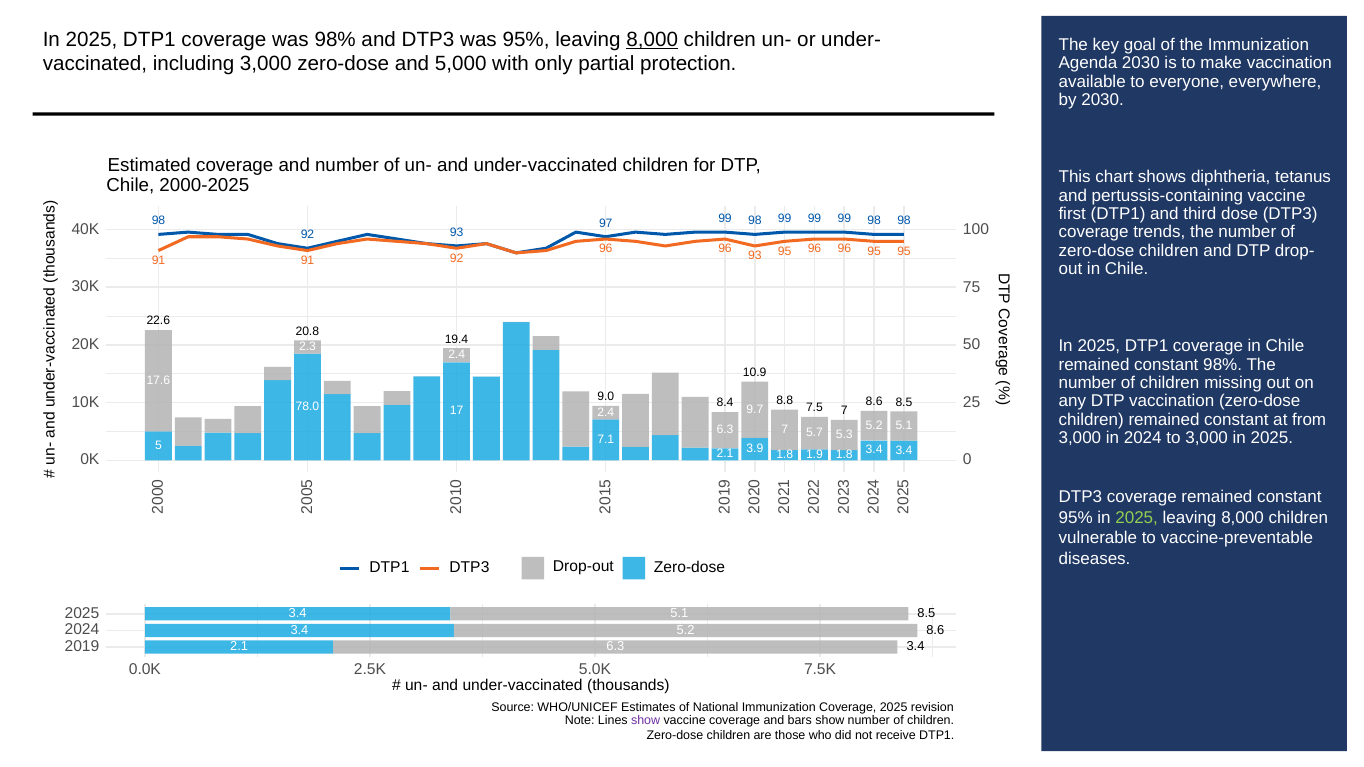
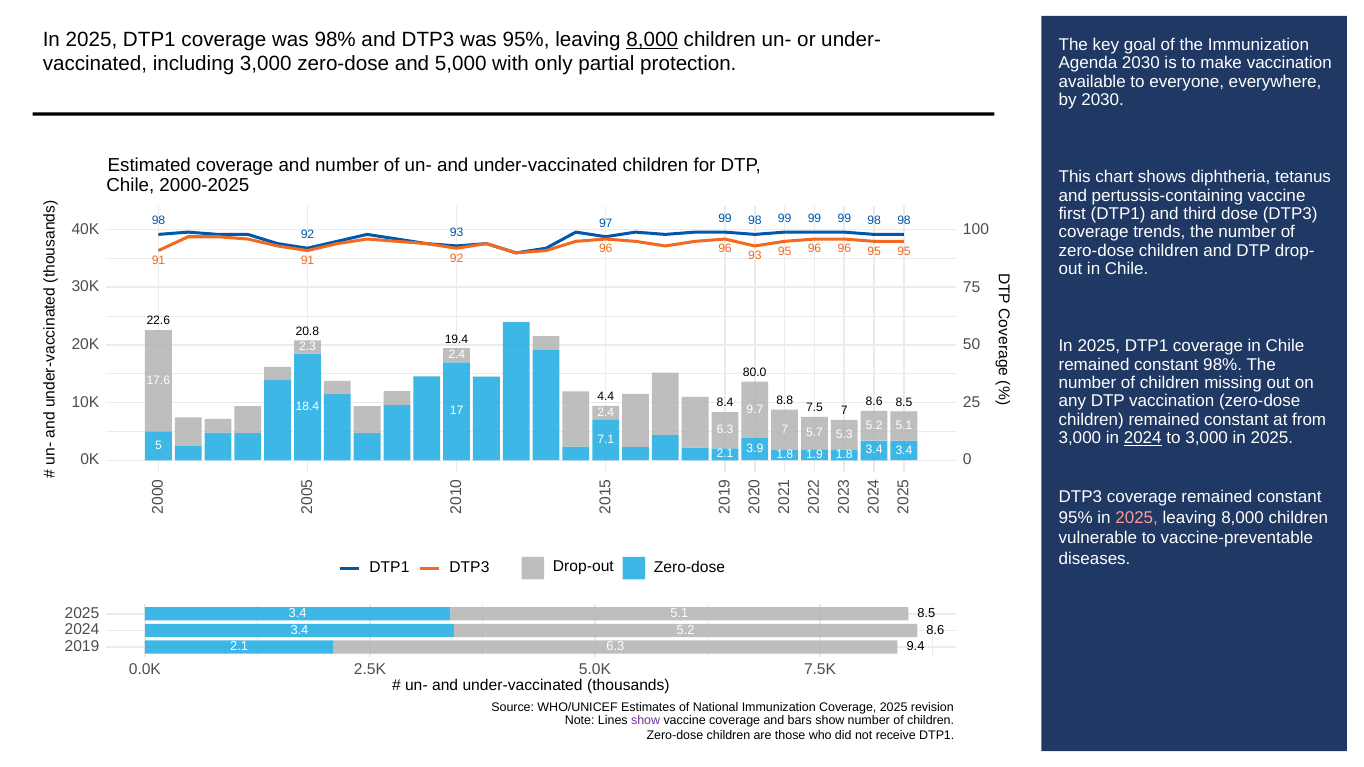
10.9: 10.9 -> 80.0 (755, 373)
9.0: 9.0 -> 4.4 (606, 397)
78.0: 78.0 -> 18.4 (307, 407)
2024 underline: none -> present (1143, 438)
2025 colour: light green -> pink (1137, 518)
3.4: 3.4 -> 9.4 (916, 647)
